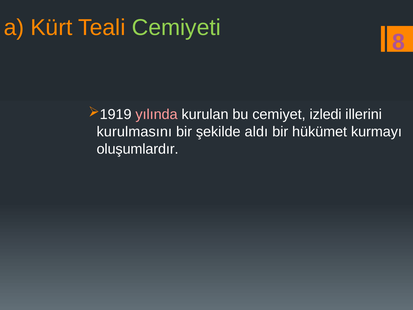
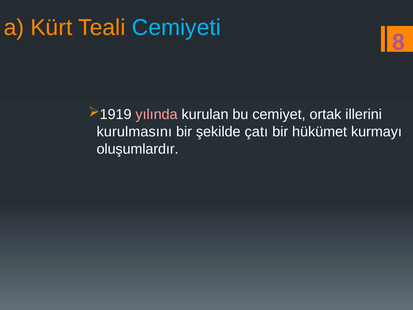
Cemiyeti colour: light green -> light blue (176, 28)
izledi: izledi -> ortak (325, 115)
aldı: aldı -> çatı (256, 132)
